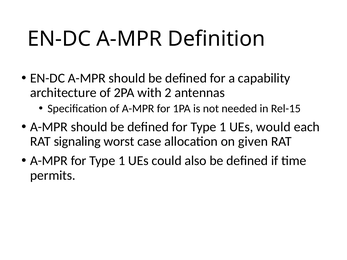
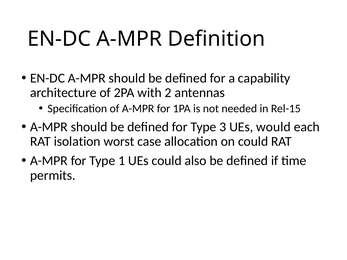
defined for Type 1: 1 -> 3 (223, 127)
signaling: signaling -> isolation (77, 142)
on given: given -> could (253, 142)
